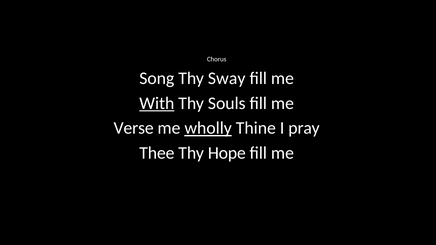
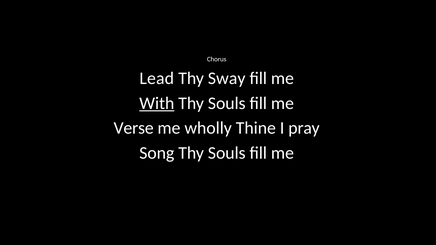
Song: Song -> Lead (157, 78)
wholly underline: present -> none (208, 128)
Thee: Thee -> Song (157, 153)
Hope: Hope -> Souls (227, 153)
